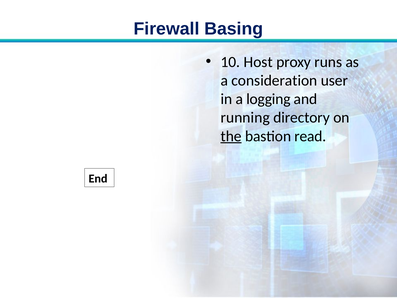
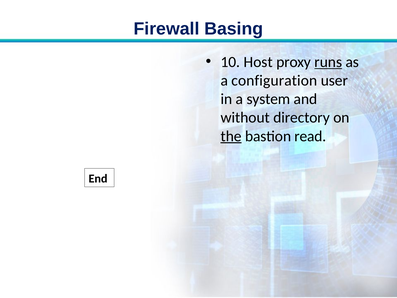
runs underline: none -> present (328, 62)
consideration: consideration -> configuration (274, 80)
logging: logging -> system (268, 99)
running: running -> without (245, 118)
